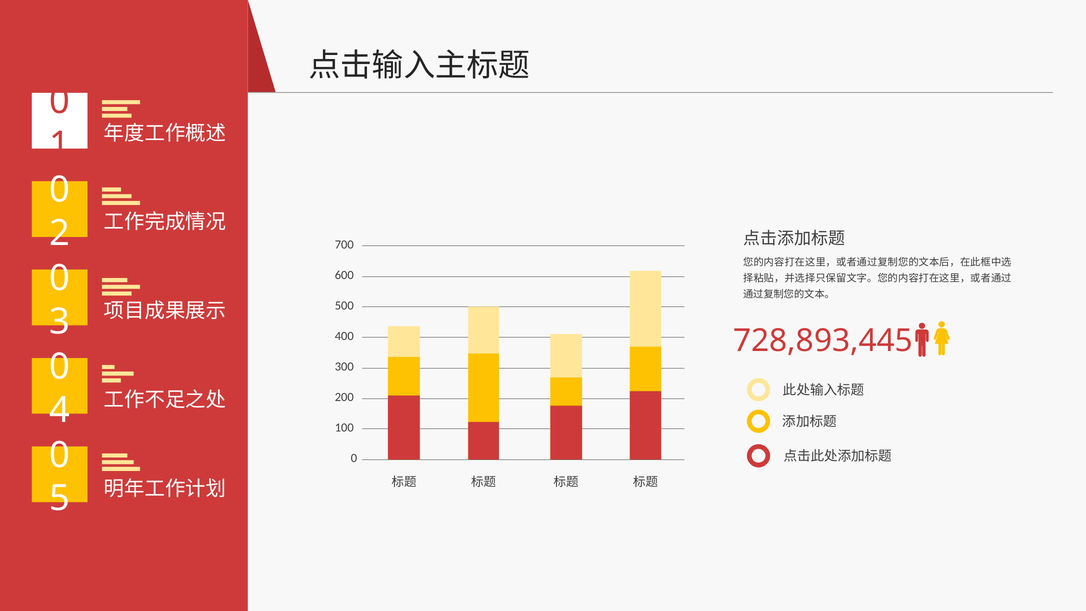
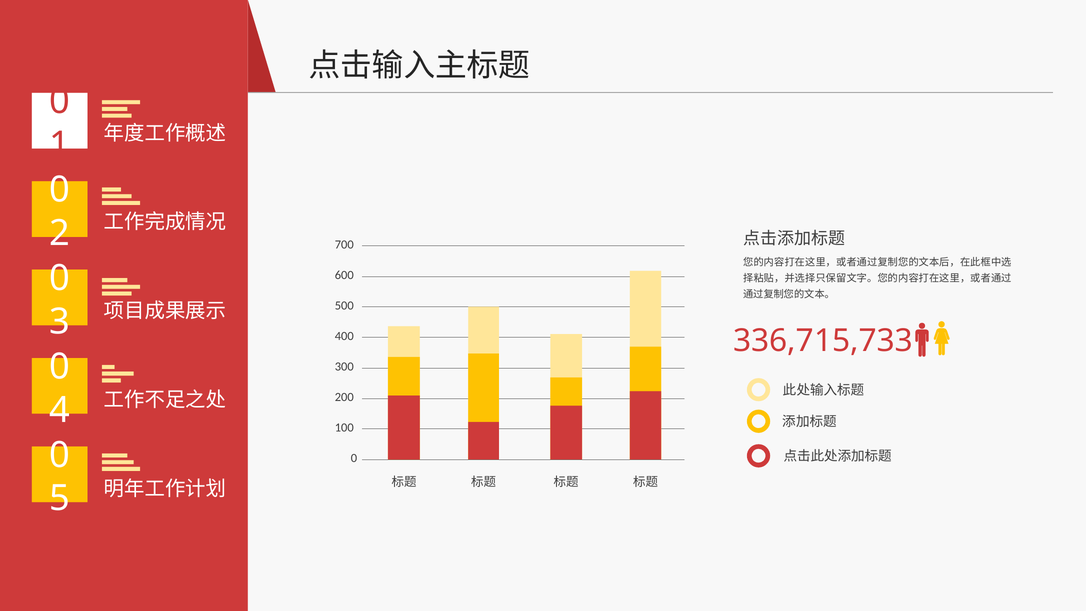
728,893,445: 728,893,445 -> 336,715,733 (823, 341)
